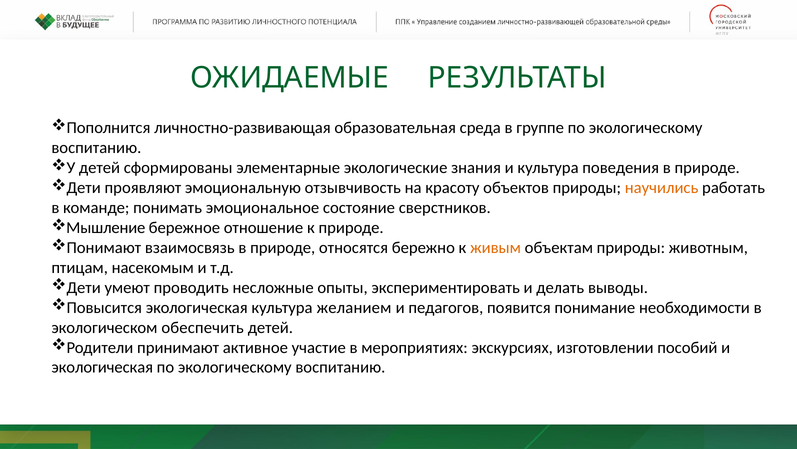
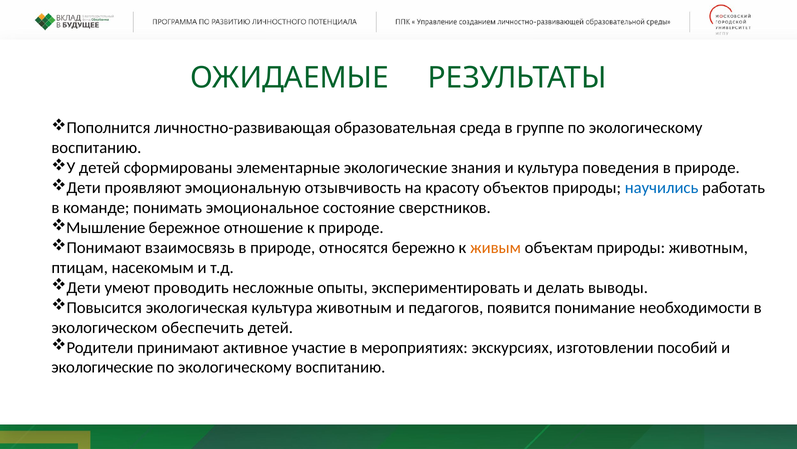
научились colour: orange -> blue (662, 188)
культура желанием: желанием -> животным (354, 308)
экологическая: экологическая -> экологические (102, 368)
